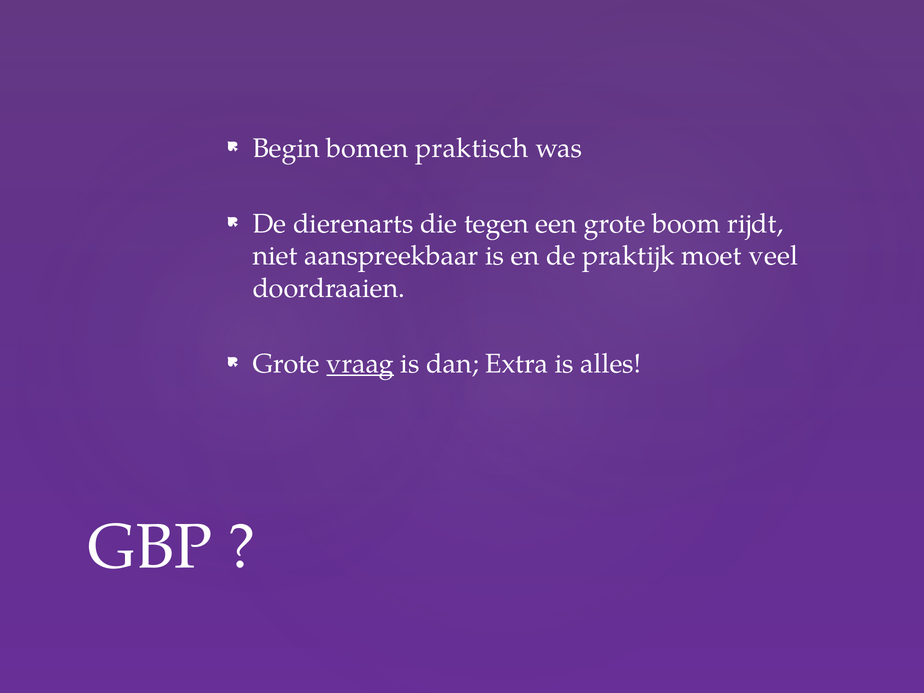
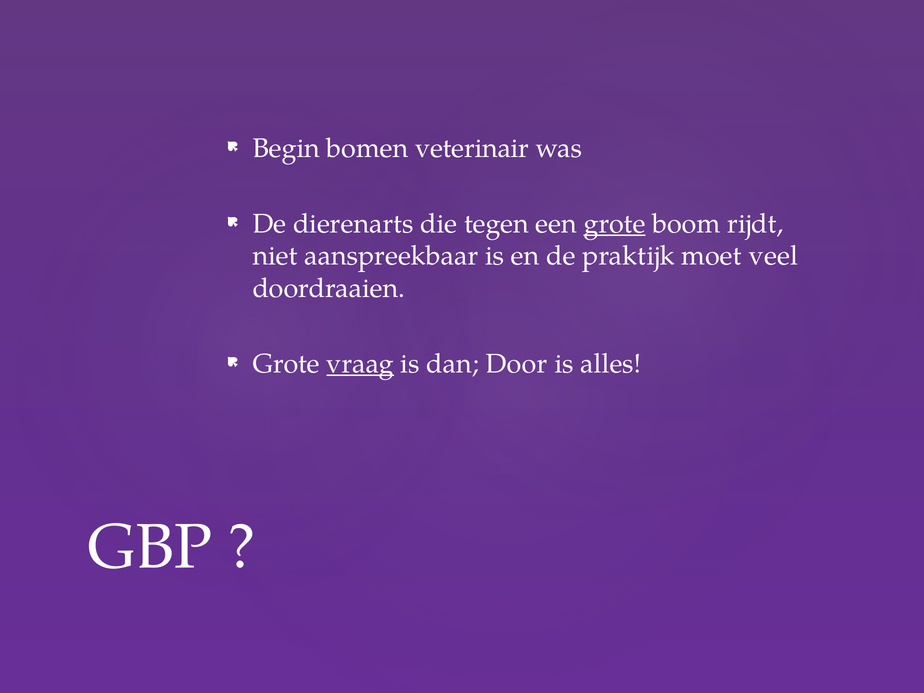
praktisch: praktisch -> veterinair (472, 148)
grote underline: none -> present (615, 224)
Extra: Extra -> Door (517, 364)
